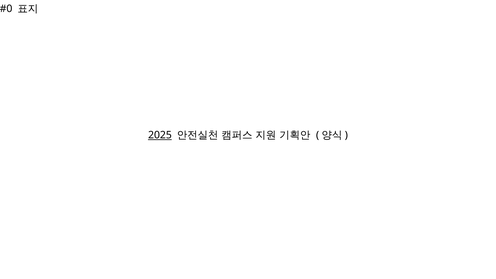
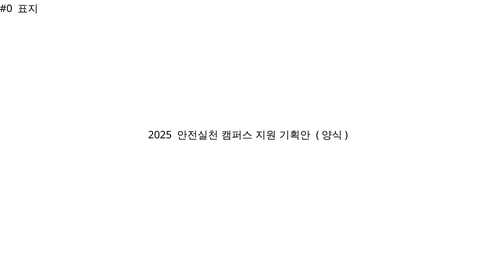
2025 underline: present -> none (160, 135)
